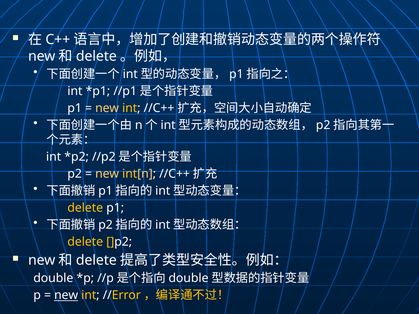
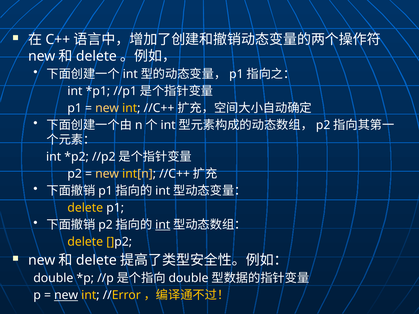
int underline: none -> present (163, 225)
